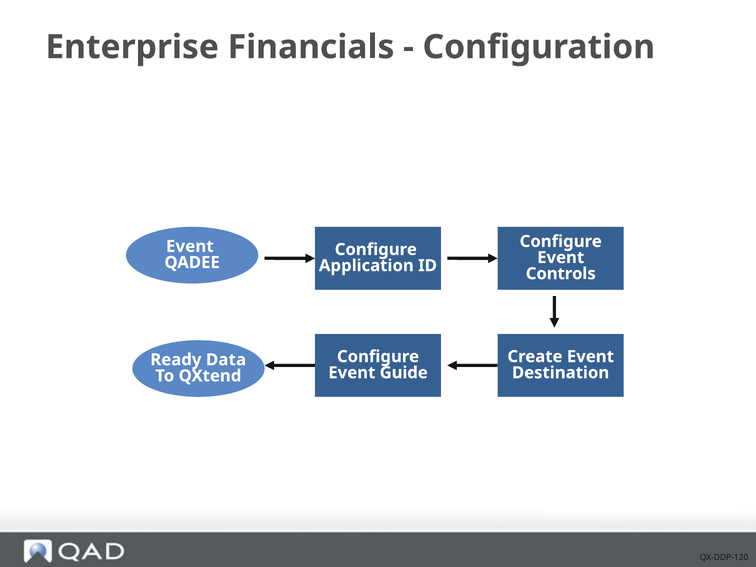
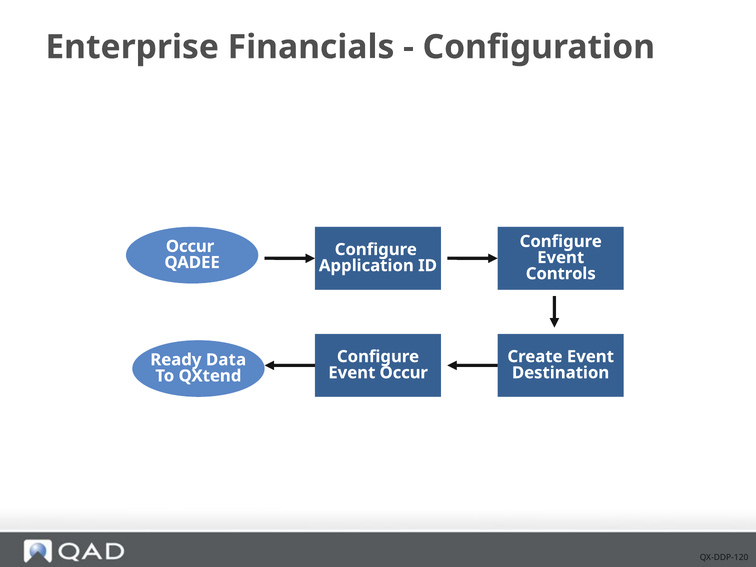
Event: Event -> Occur (190, 246)
Event Guide: Guide -> Occur (404, 373)
